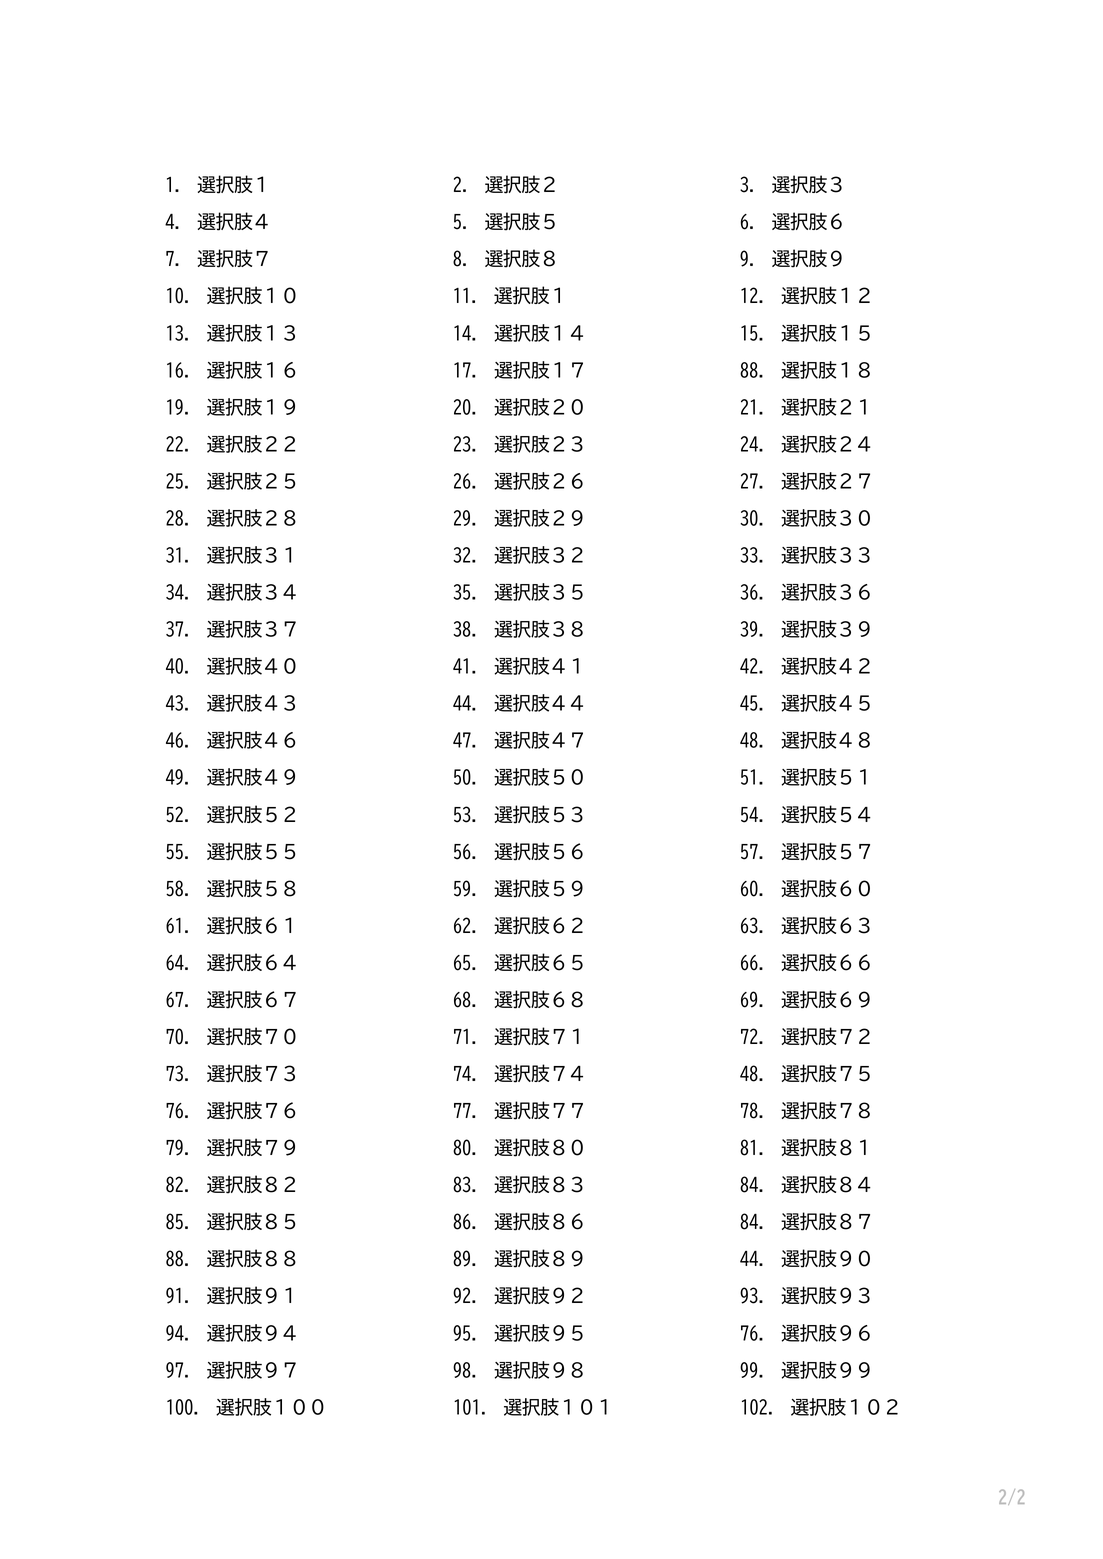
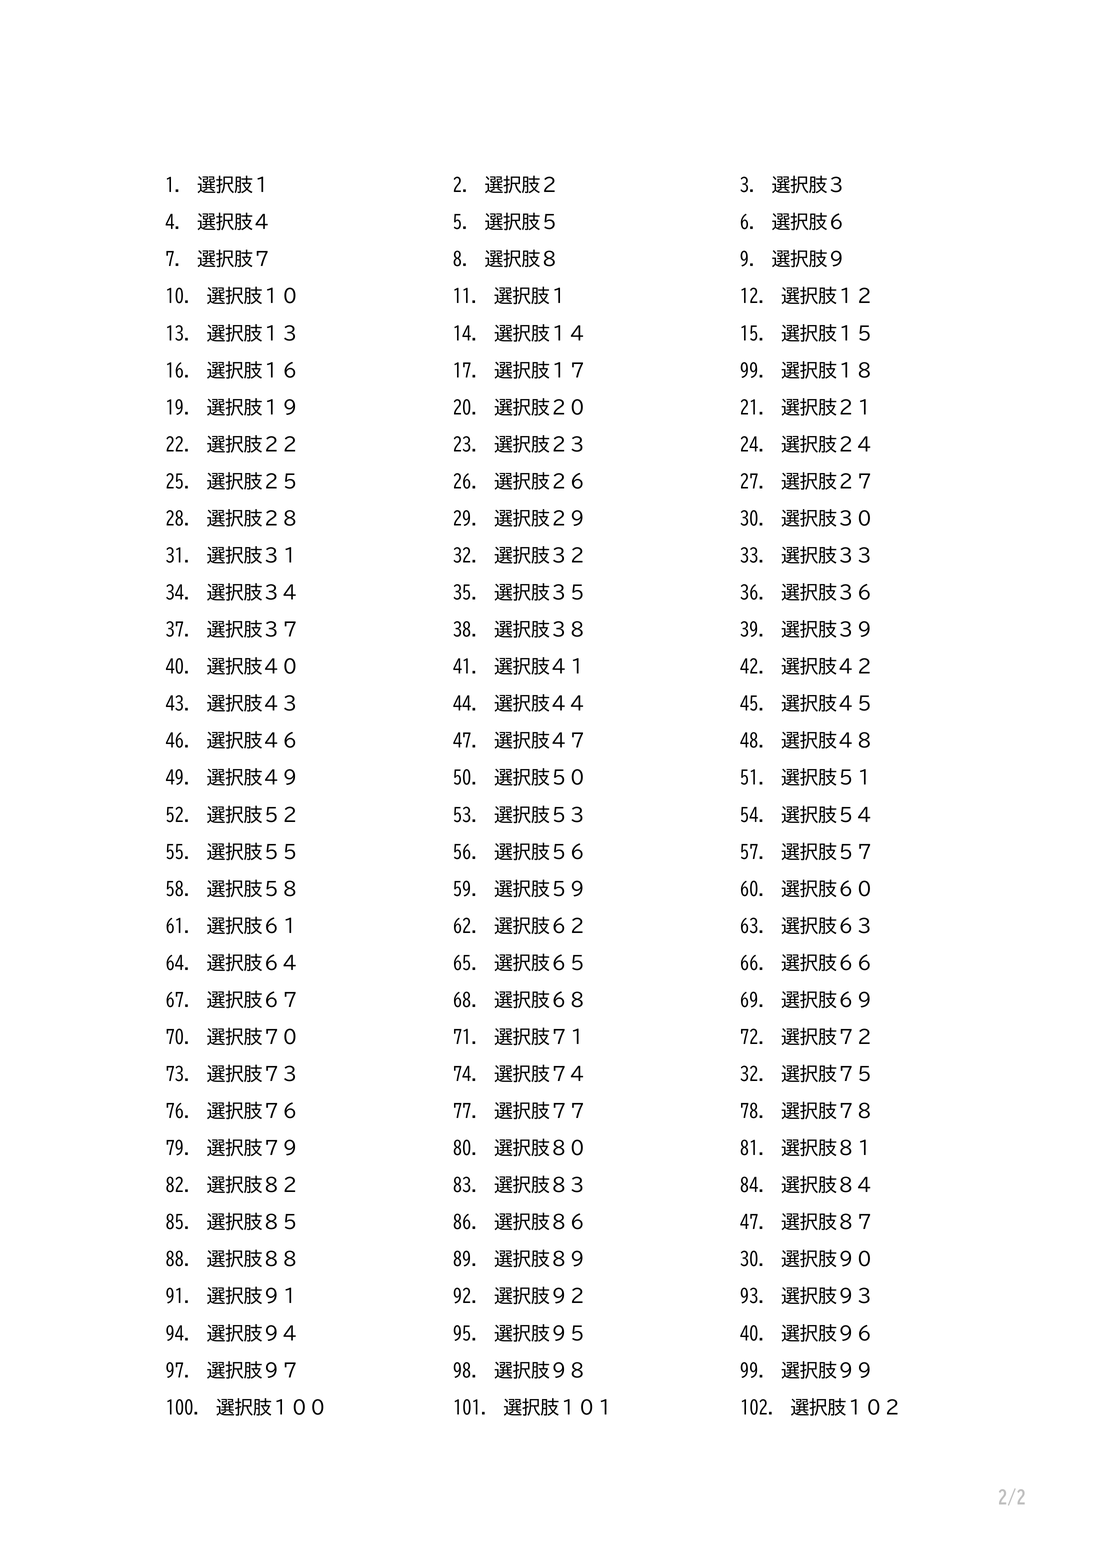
88: 88 -> 99 (754, 371)
48: 48 -> 32 (754, 1075)
84: 84 -> 47 (754, 1224)
44: 44 -> 30 (754, 1261)
76: 76 -> 40 (754, 1335)
